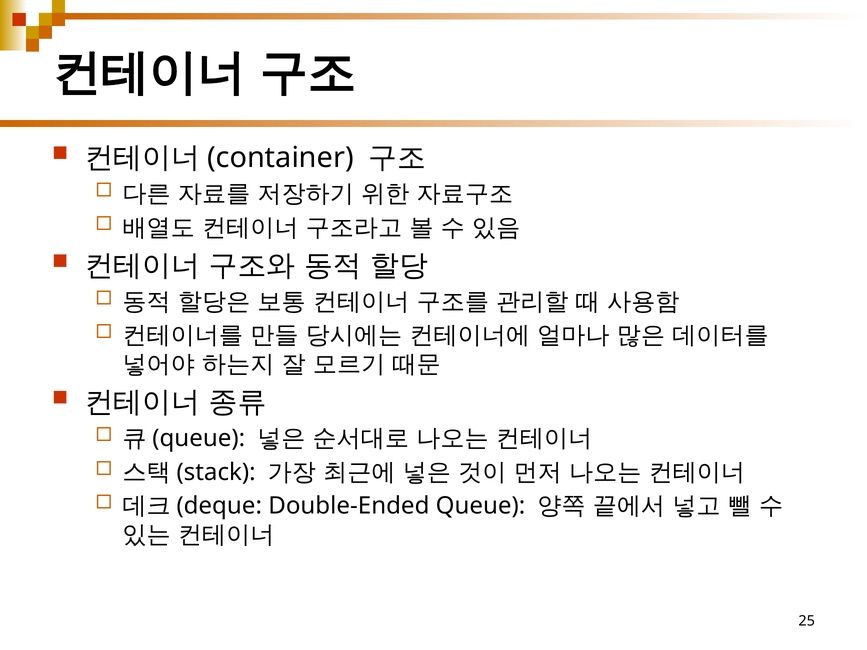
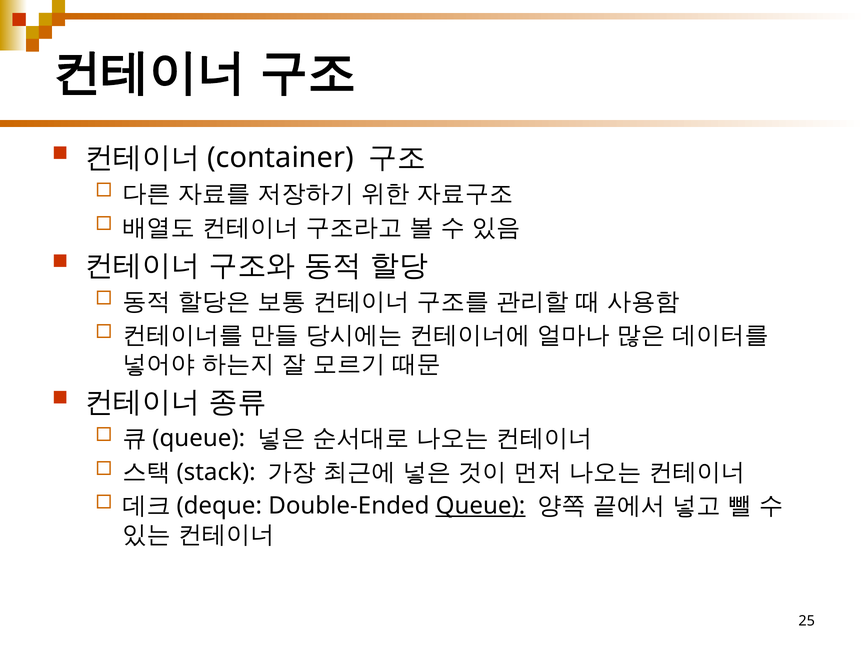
Queue underline: none -> present (480, 506)
